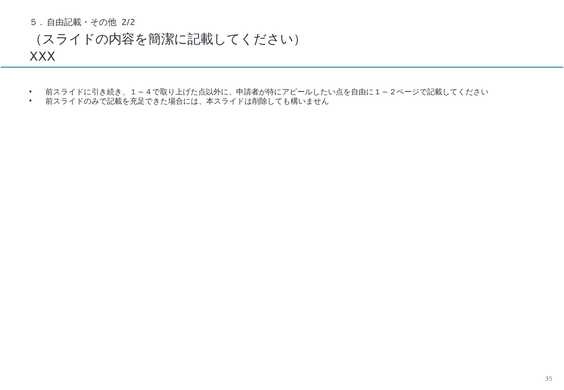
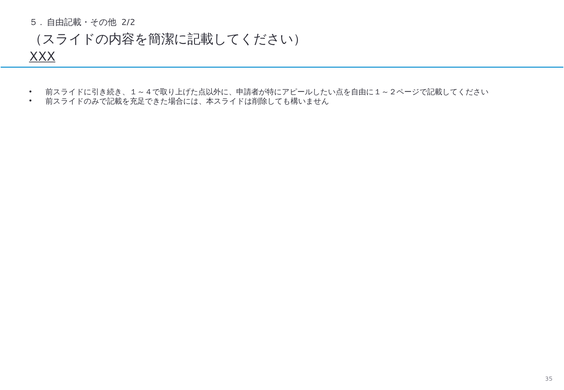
XXX underline: none -> present (42, 57)
